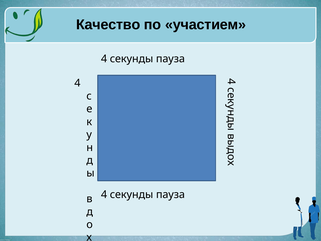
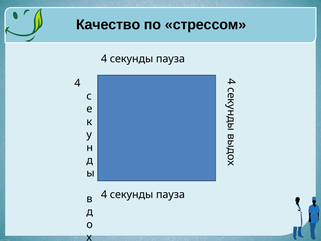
участием: участием -> стрессом (206, 25)
